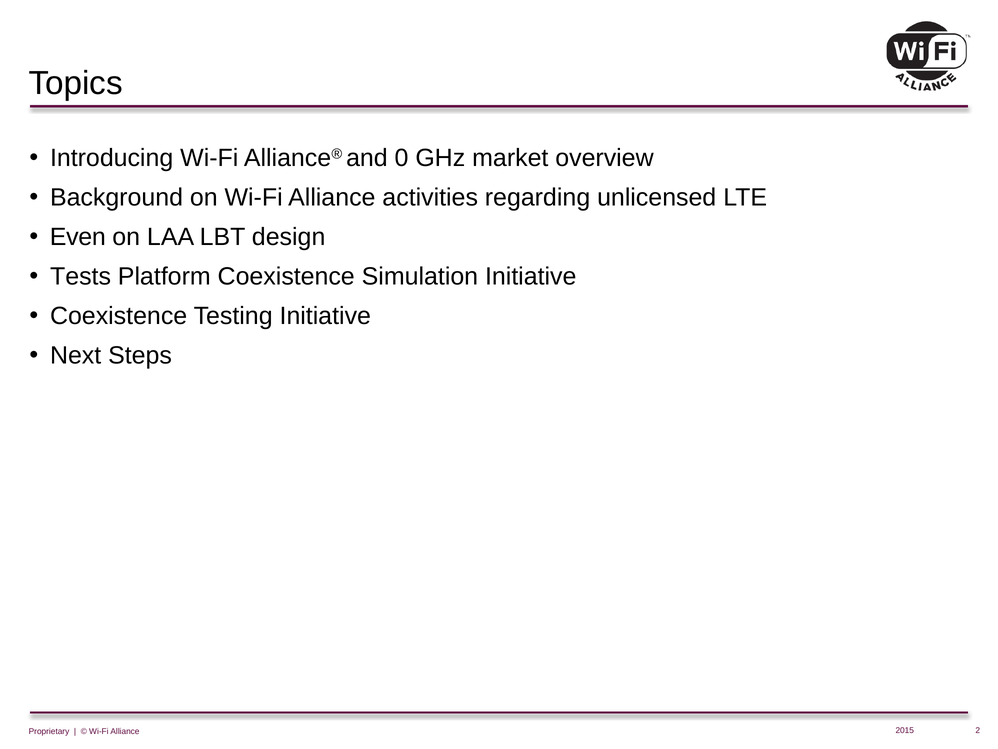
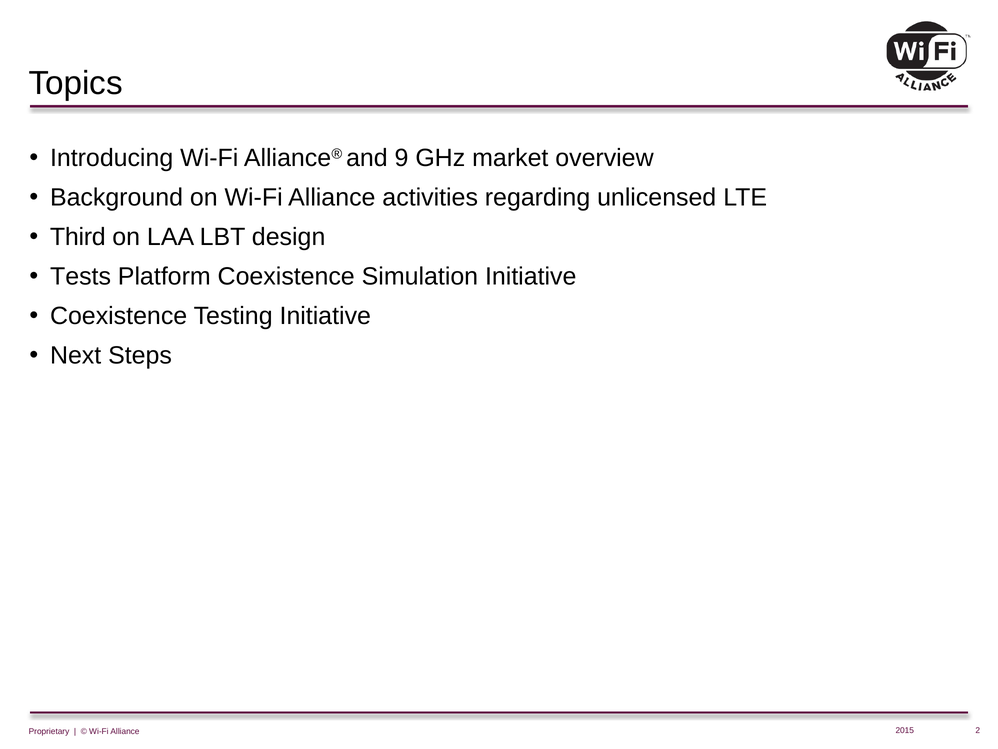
0: 0 -> 9 (401, 158)
Even: Even -> Third (78, 237)
